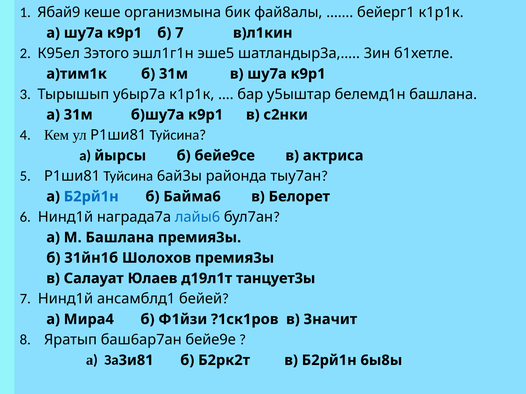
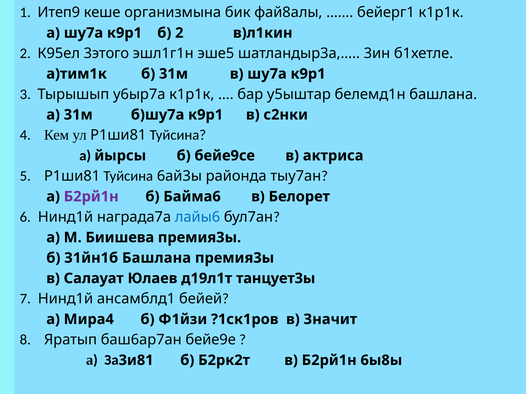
Ябай9: Ябай9 -> Итеп9 (59, 12)
б 7: 7 -> 2 (179, 33)
Б2рй1н colour: blue -> purple (91, 197)
М Башлана: Башлана -> Биишева (120, 238)
З1йн1б Шолохов: Шолохов -> Башлана (157, 258)
